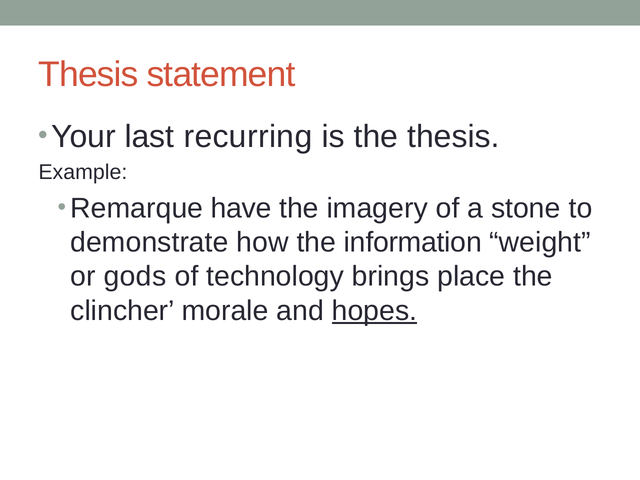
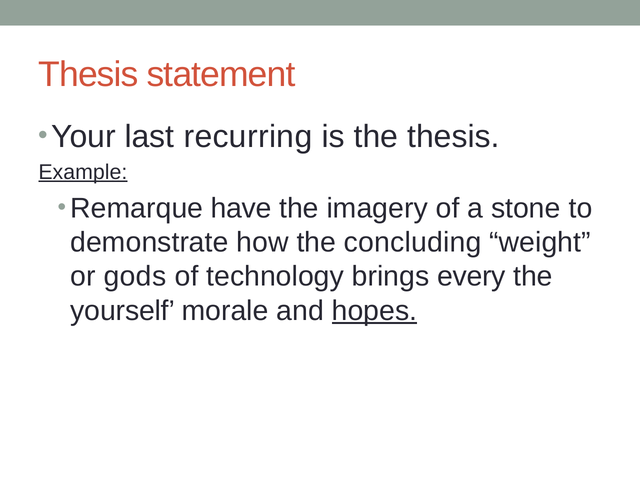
Example underline: none -> present (83, 172)
information: information -> concluding (413, 242)
place: place -> every (471, 277)
clincher: clincher -> yourself (123, 311)
